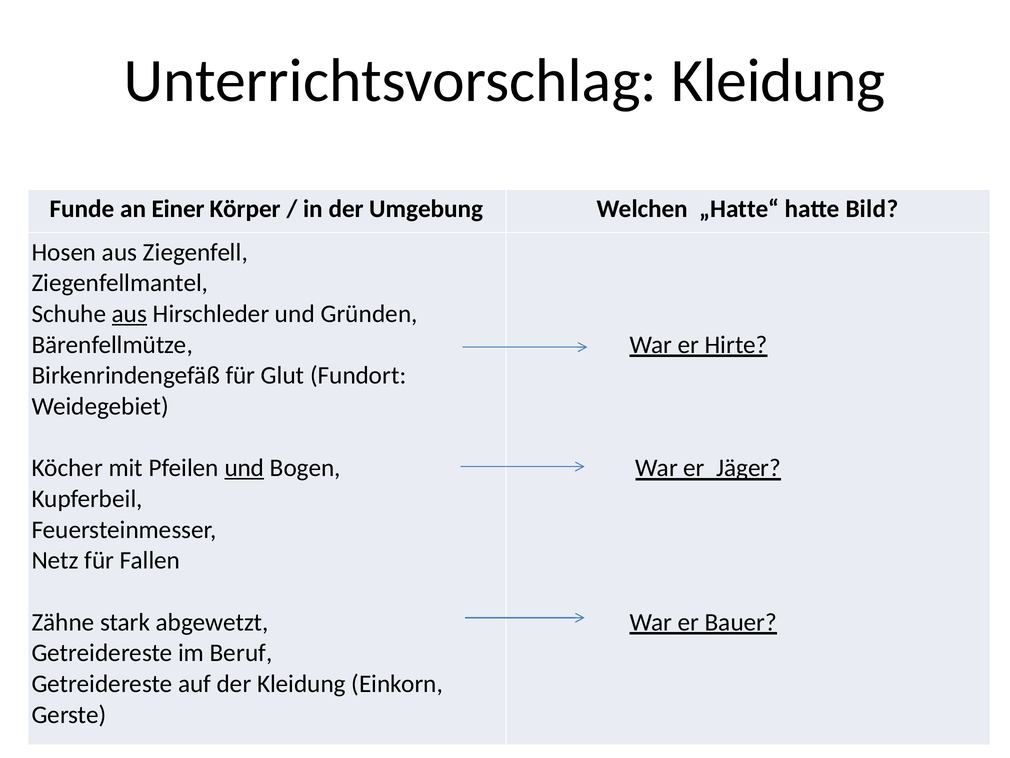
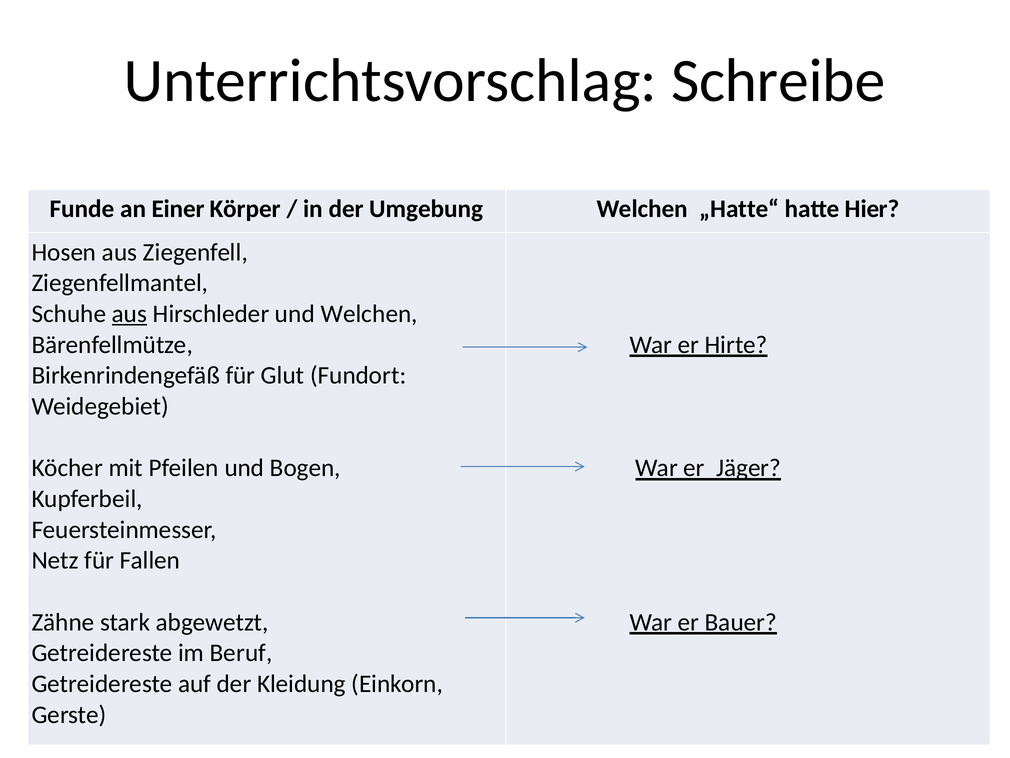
Unterrichtsvorschlag Kleidung: Kleidung -> Schreibe (778, 81)
Bild: Bild -> Hier (872, 209)
und Gründen: Gründen -> Welchen (369, 314)
und underline: present -> none (244, 468)
